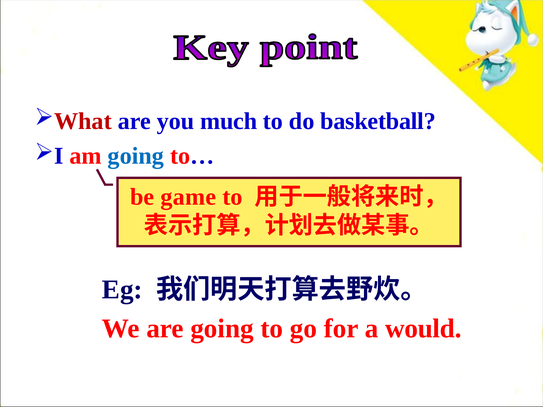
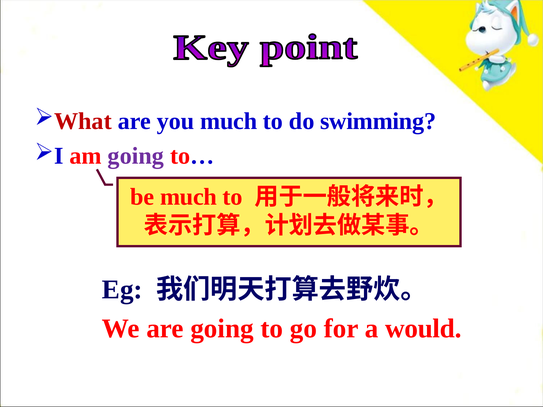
basketball: basketball -> swimming (378, 121)
going colour: blue -> purple (136, 156)
be game: game -> much (188, 197)
